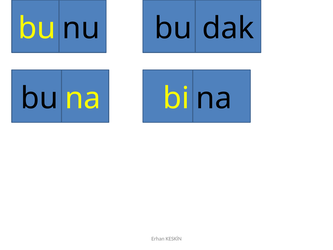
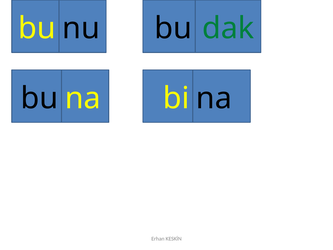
dak colour: black -> green (228, 28)
